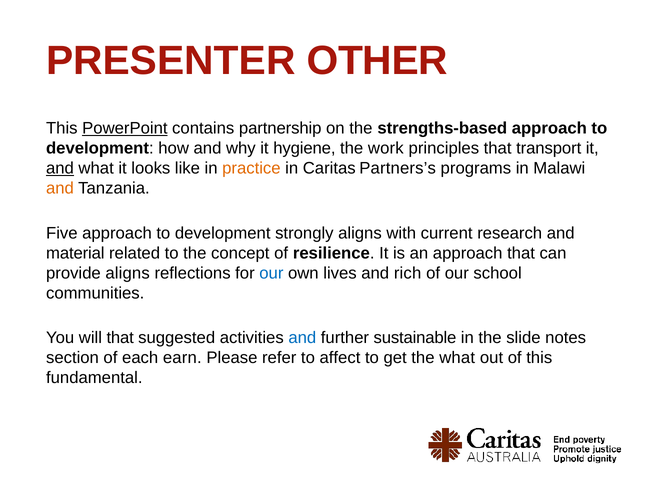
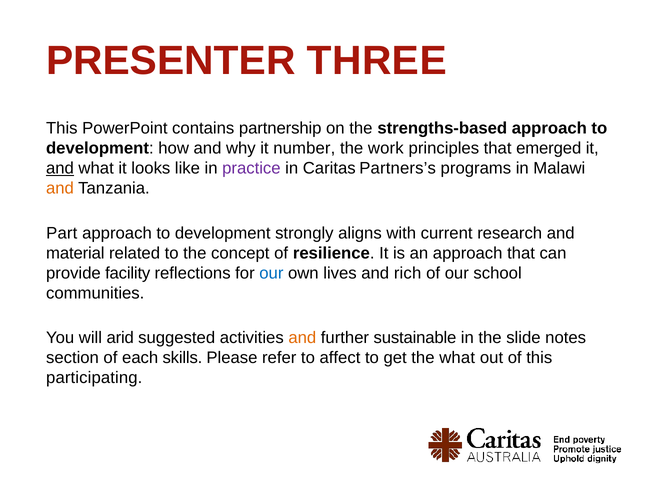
OTHER: OTHER -> THREE (377, 61)
PowerPoint underline: present -> none (125, 128)
hygiene: hygiene -> number (304, 148)
transport: transport -> emerged (549, 148)
practice colour: orange -> purple (251, 168)
Five: Five -> Part (62, 233)
provide aligns: aligns -> facility (128, 273)
will that: that -> arid (120, 338)
and colour: blue -> orange (302, 338)
earn: earn -> skills (182, 358)
fundamental: fundamental -> participating (94, 378)
